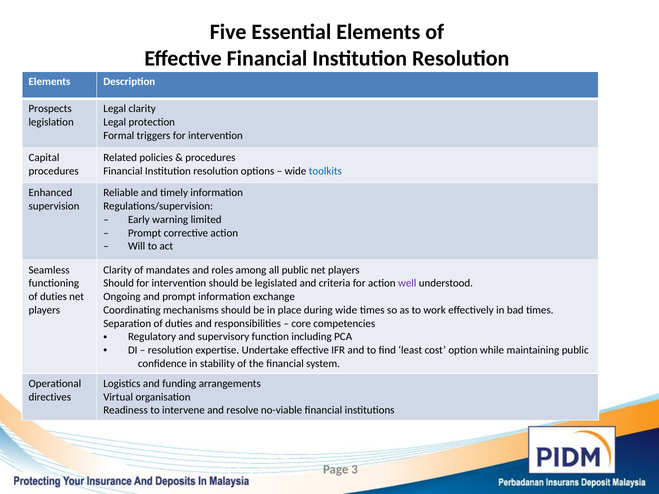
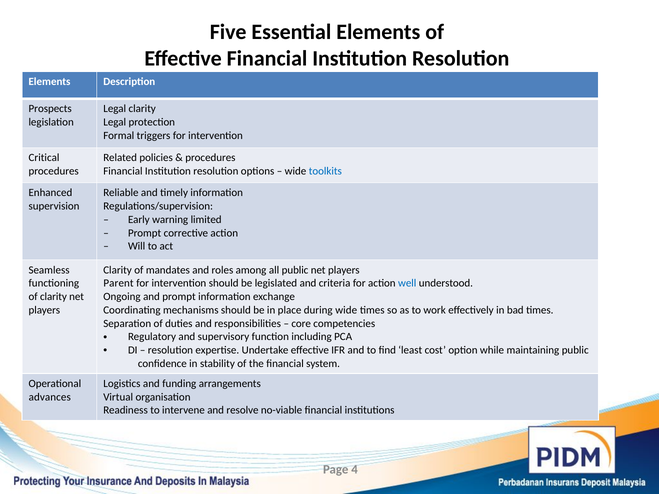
Capital: Capital -> Critical (44, 158)
Should: Should -> Parent (119, 283)
well colour: purple -> blue (407, 283)
duties: duties -> clarity (53, 297)
directives: directives -> advances (50, 397)
3: 3 -> 4 (355, 470)
